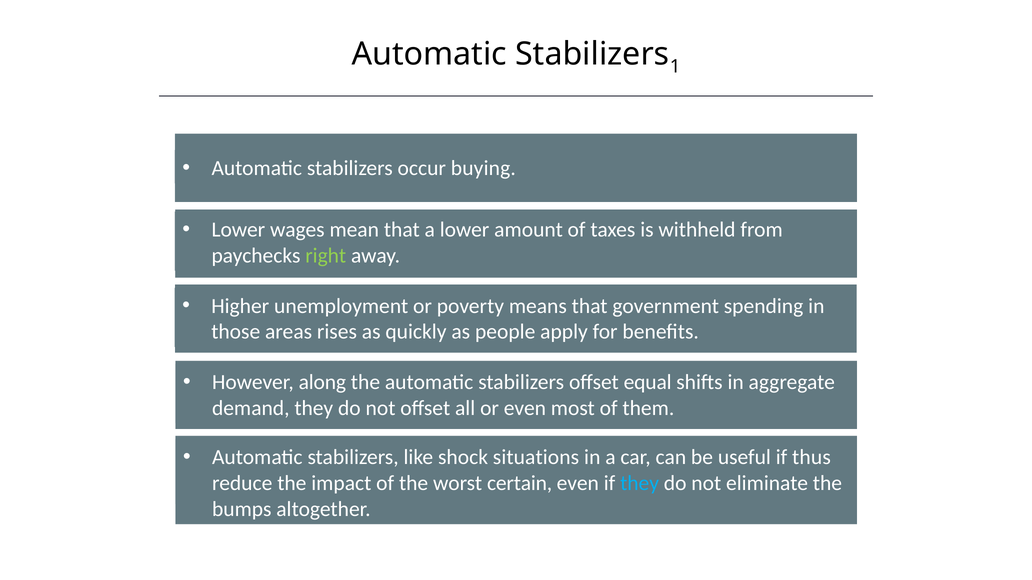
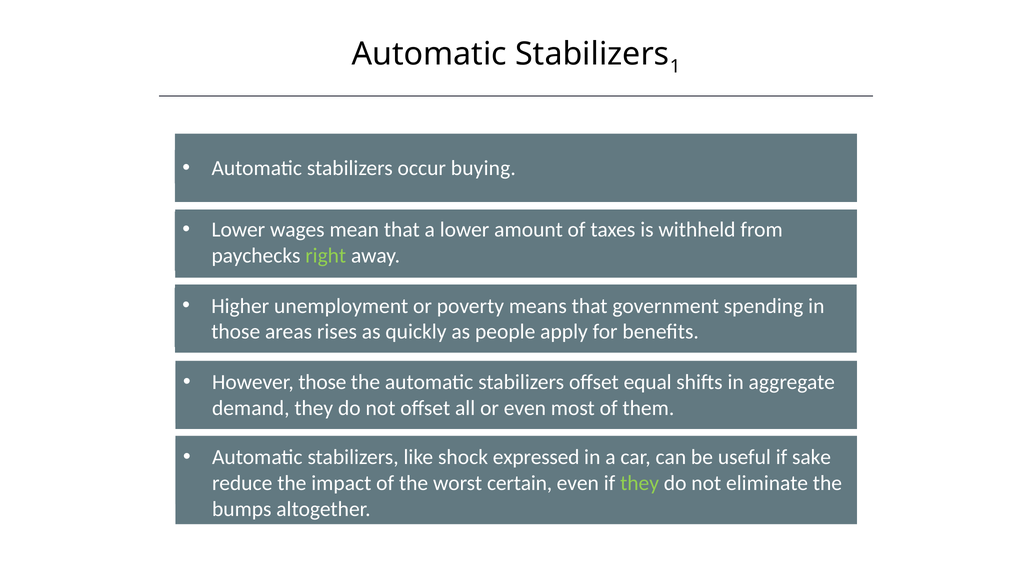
However along: along -> those (322, 383)
situations: situations -> expressed (536, 458)
thus: thus -> sake (812, 458)
they colour: light blue -> light green (640, 484)
